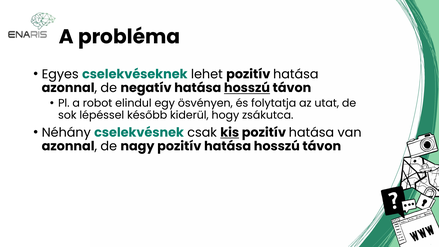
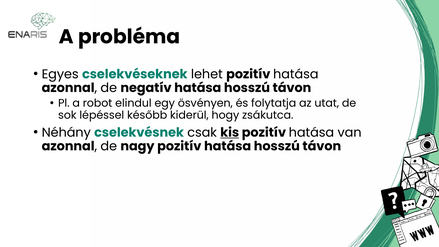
hosszú underline: present -> none (247, 88)
